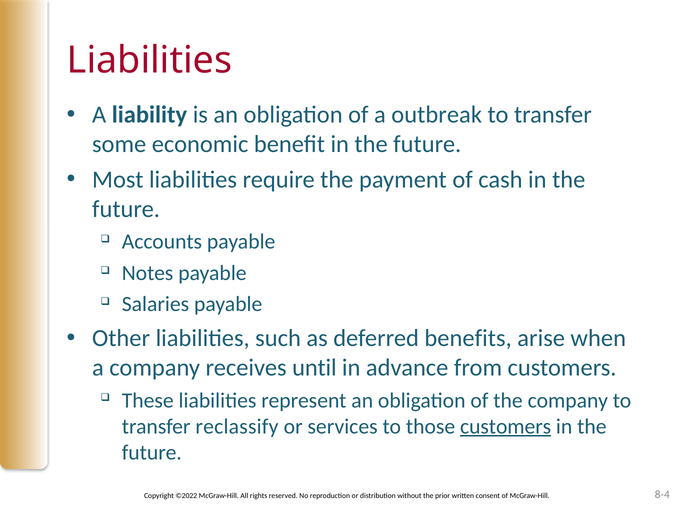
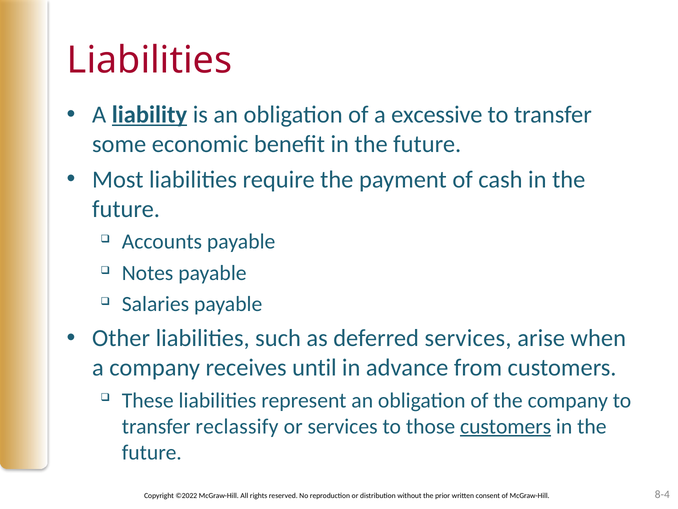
liability underline: none -> present (149, 115)
outbreak: outbreak -> excessive (437, 115)
deferred benefits: benefits -> services (468, 338)
